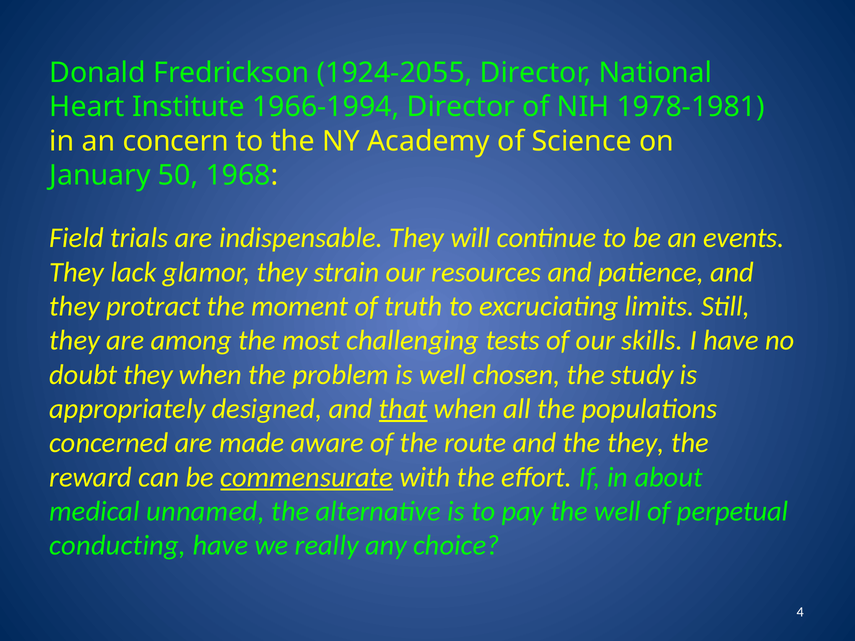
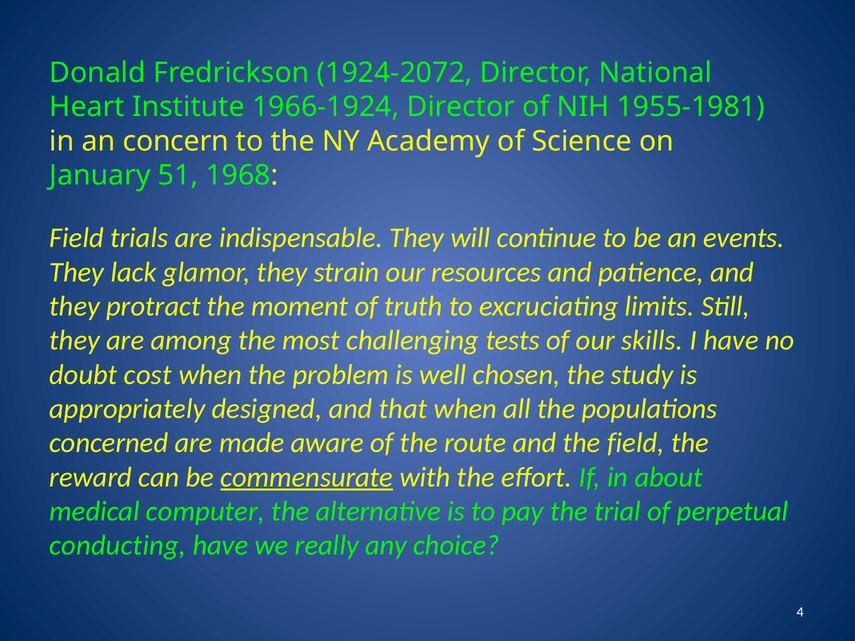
1924-2055: 1924-2055 -> 1924-2072 (395, 73)
1966-1994: 1966-1994 -> 1966-1924 (326, 107)
1978-1981: 1978-1981 -> 1955-1981 (691, 107)
50: 50 -> 51 (178, 175)
doubt they: they -> cost (148, 375)
that underline: present -> none (403, 409)
the they: they -> field (636, 443)
unnamed: unnamed -> computer (205, 512)
the well: well -> trial (618, 512)
